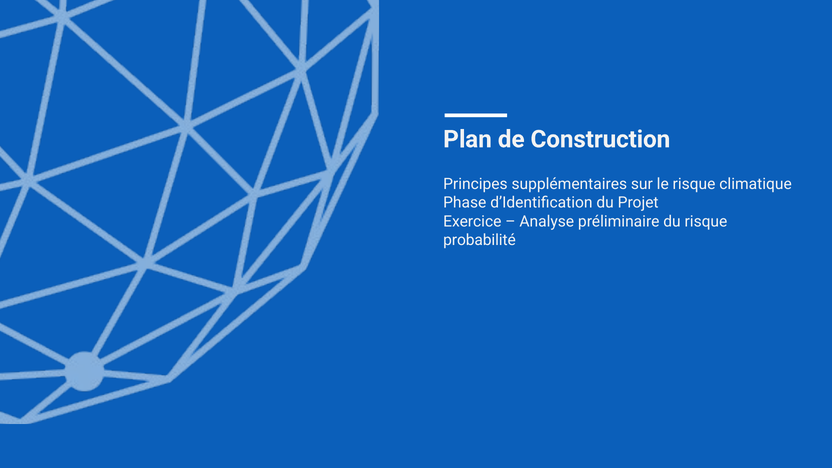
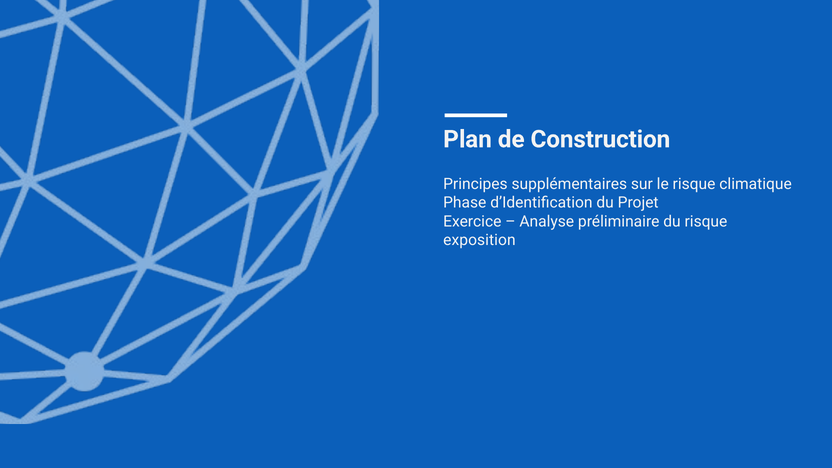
probabilité: probabilité -> exposition (479, 240)
